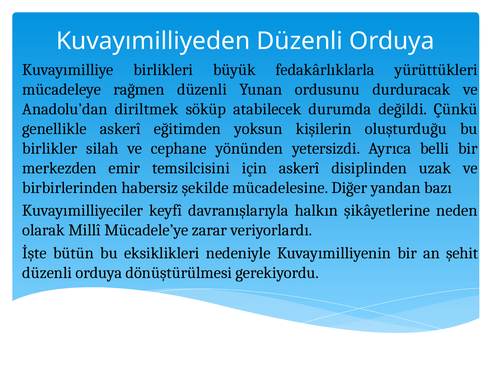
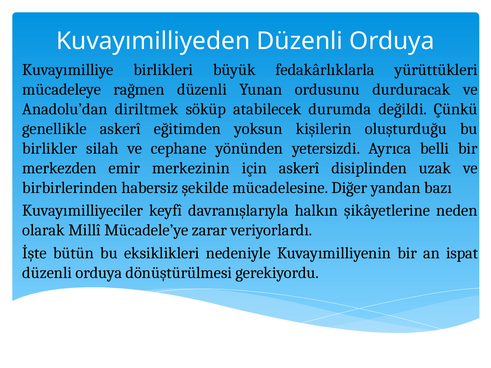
temsilcisini: temsilcisini -> merkezinin (191, 168)
şehit: şehit -> ispat (462, 253)
